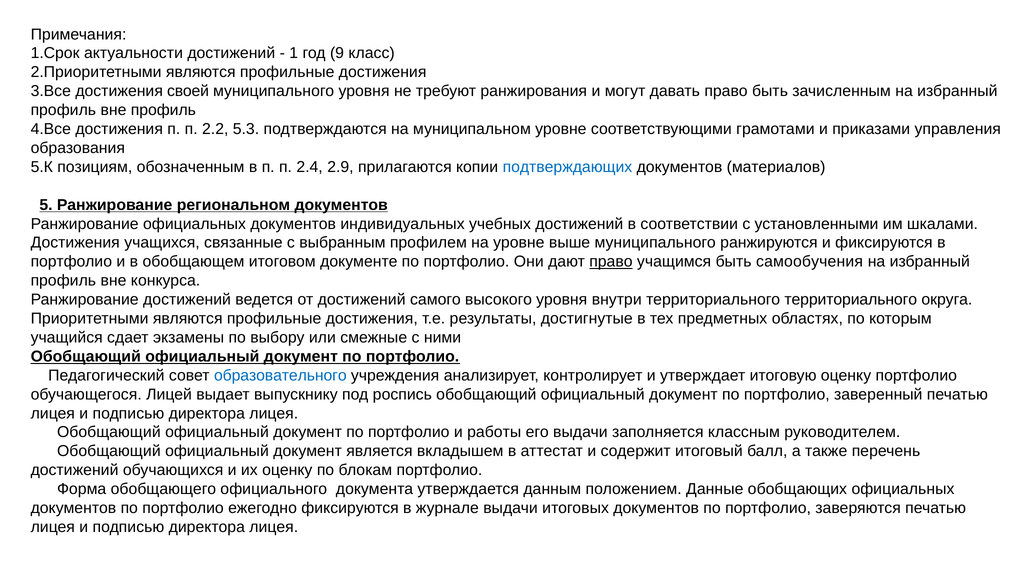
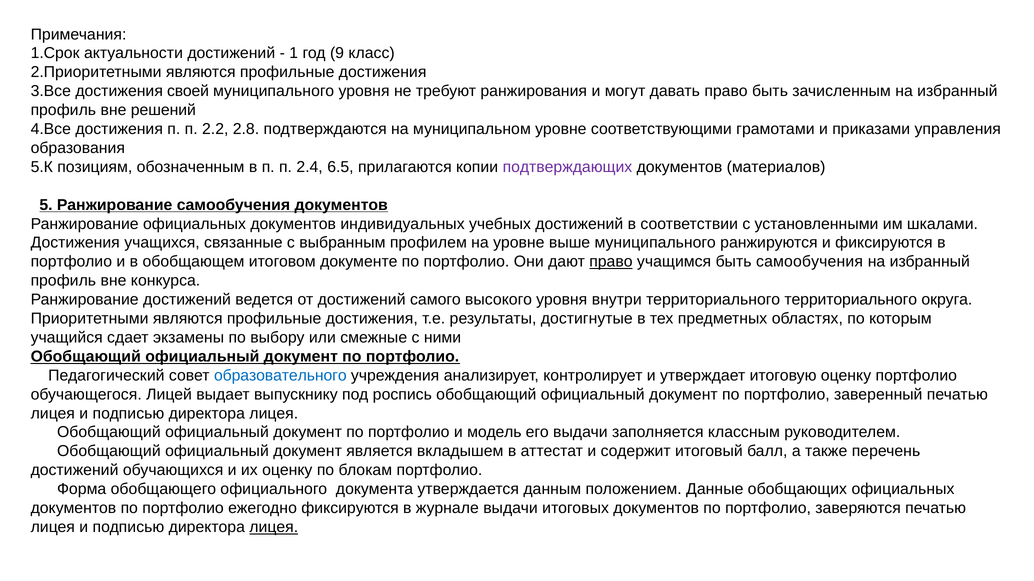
вне профиль: профиль -> решений (163, 110)
5.3: 5.3 -> 2.8 (246, 129)
2.9: 2.9 -> 6.5 (340, 167)
подтверждающих colour: blue -> purple (567, 167)
Ранжирование региональном: региональном -> самообучения (233, 205)
работы: работы -> модель (494, 433)
лицея underline: none -> present (274, 528)
